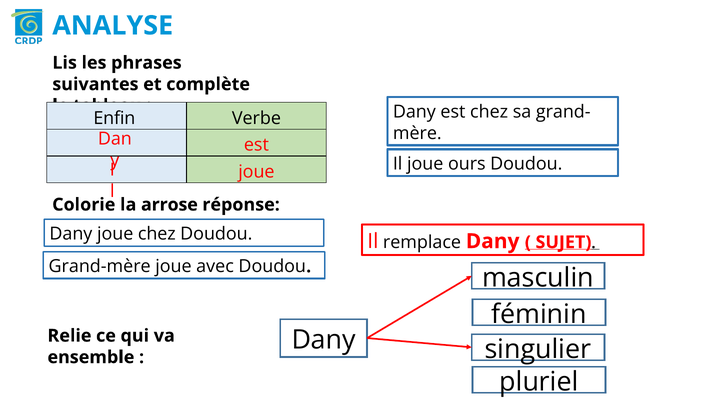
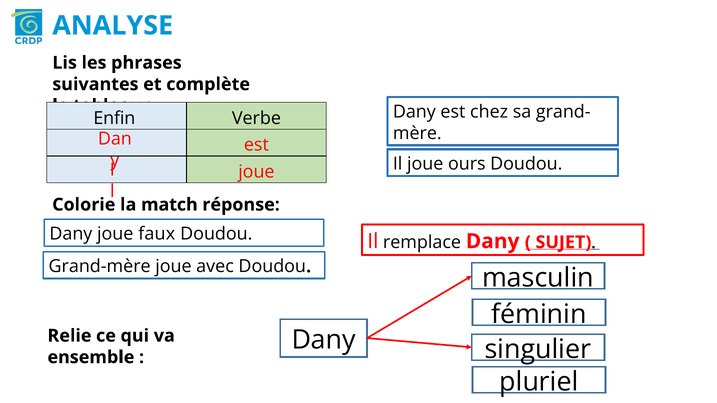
arrose: arrose -> match (169, 205)
joue chez: chez -> faux (157, 234)
